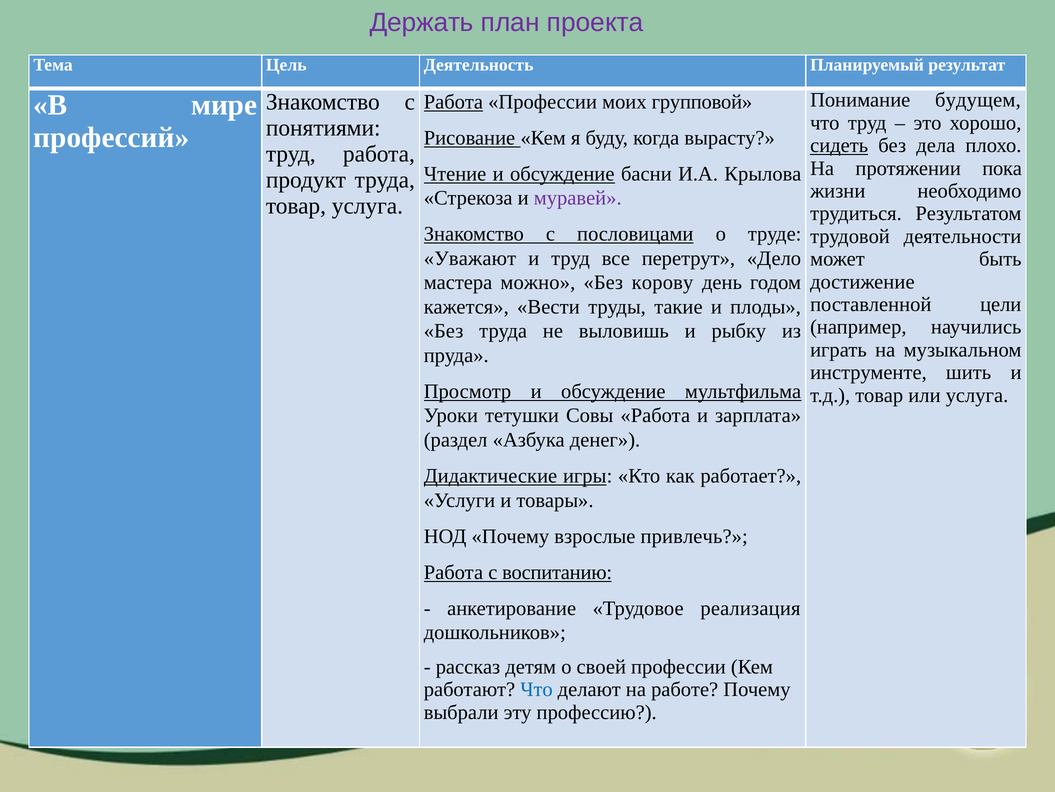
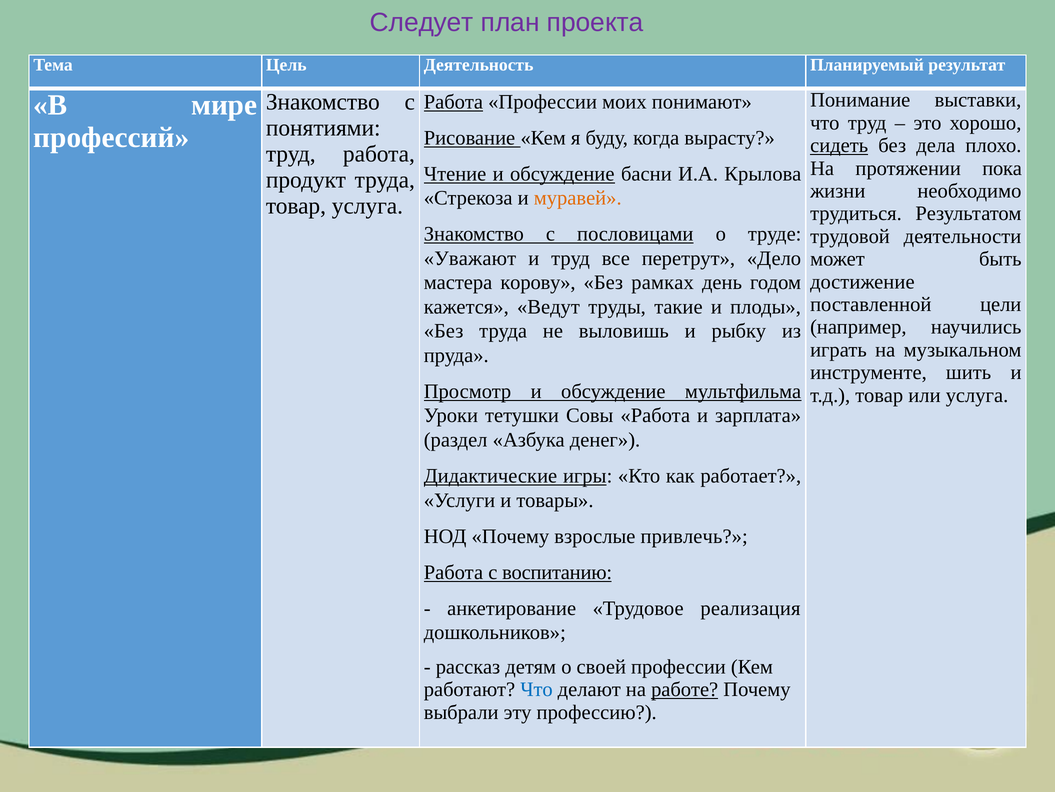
Держать: Держать -> Следует (422, 23)
будущем: будущем -> выставки (978, 100)
групповой: групповой -> понимают (702, 102)
муравей colour: purple -> orange (578, 198)
можно: можно -> корову (538, 282)
корову: корову -> рамках (663, 282)
Вести: Вести -> Ведут (548, 307)
работе underline: none -> present (685, 689)
